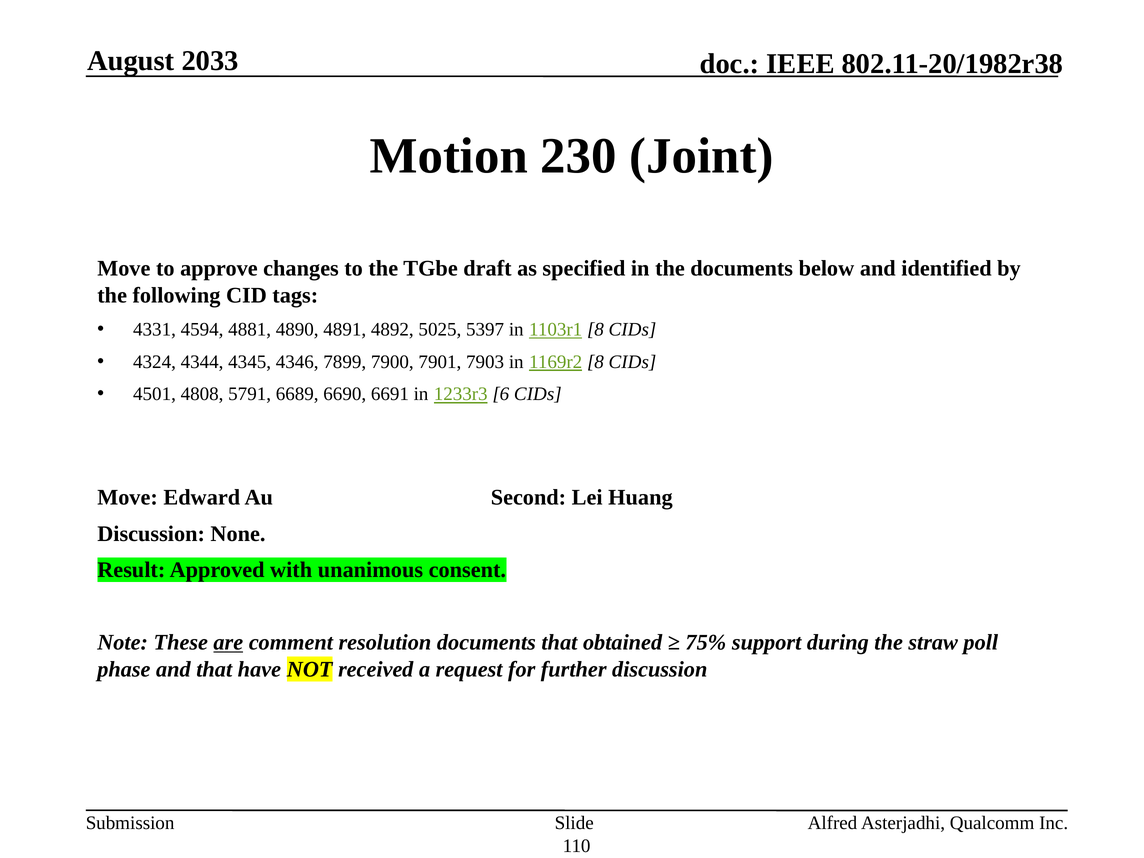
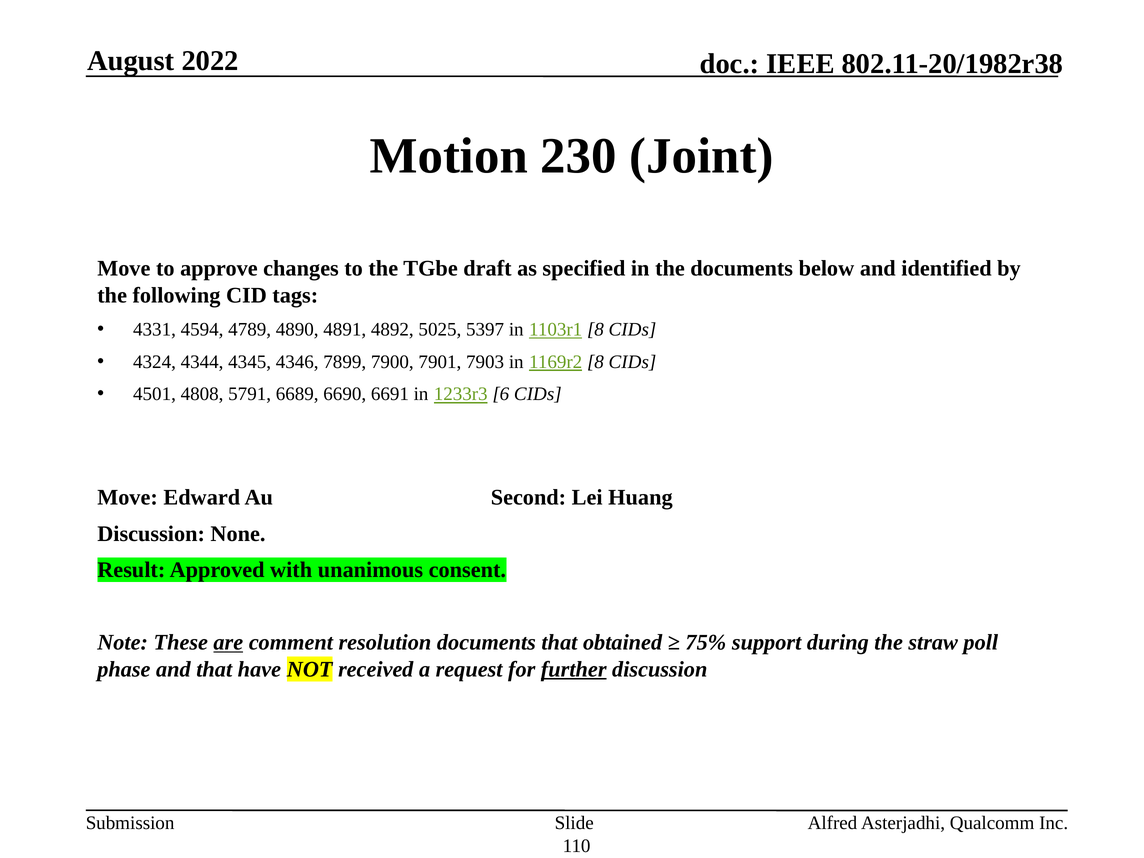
2033: 2033 -> 2022 (210, 61)
4881: 4881 -> 4789 (250, 329)
further underline: none -> present (574, 669)
